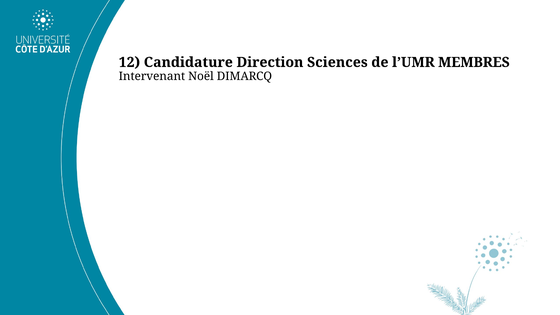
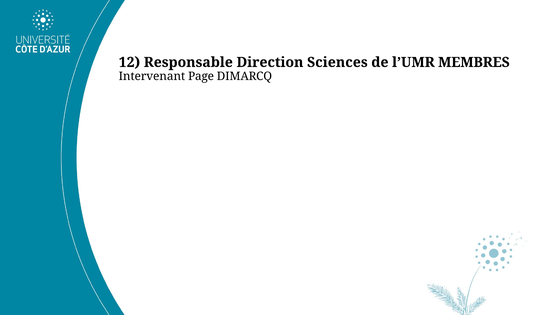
Candidature: Candidature -> Responsable (188, 62)
Noël: Noël -> Page (201, 76)
